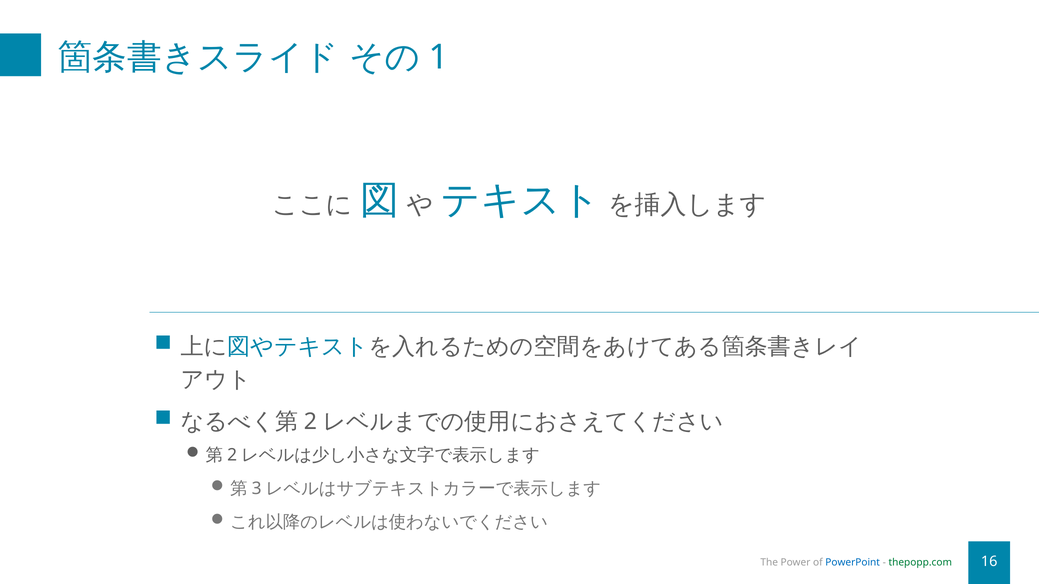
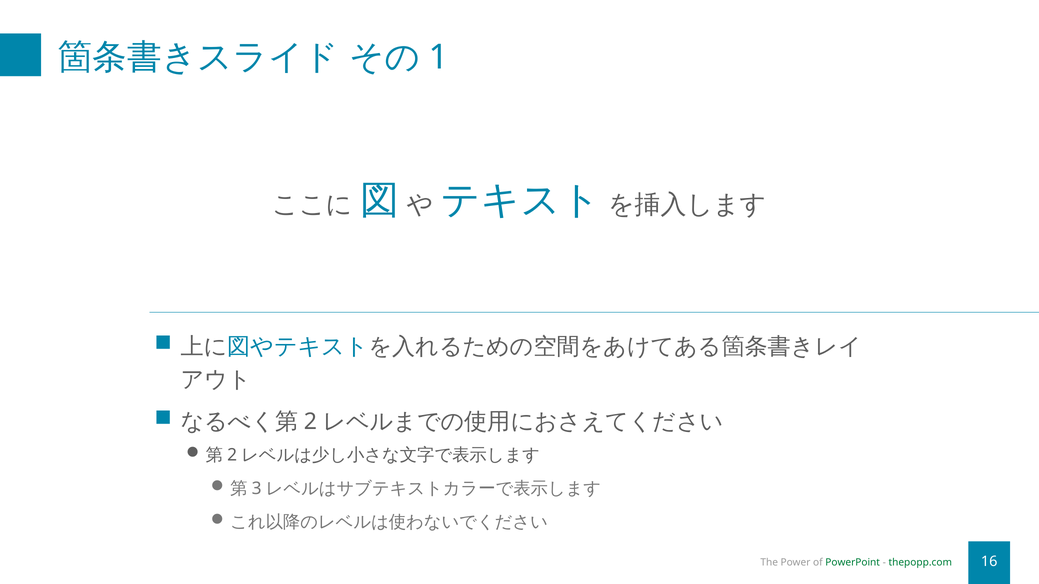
PowerPoint colour: blue -> green (853, 563)
